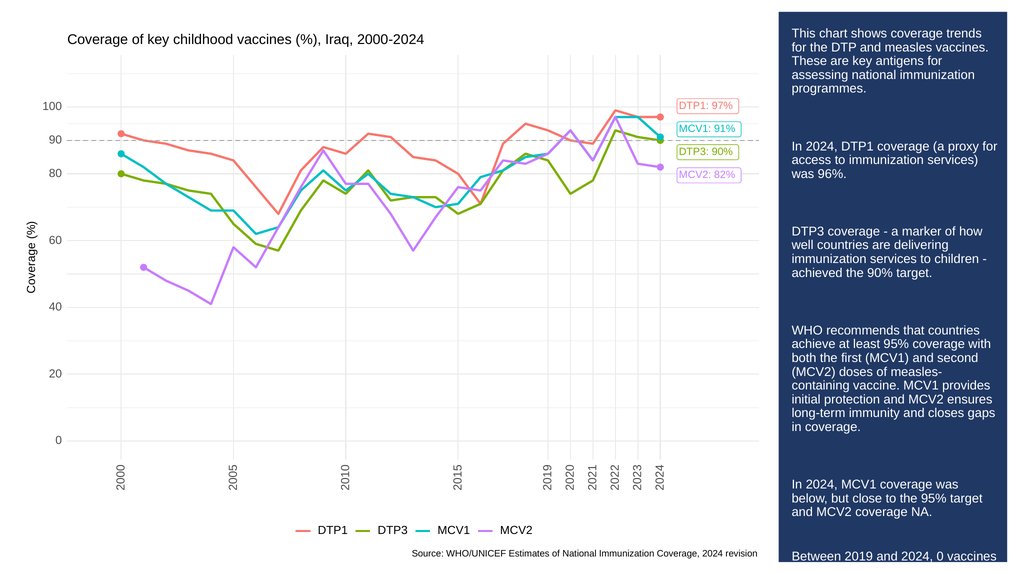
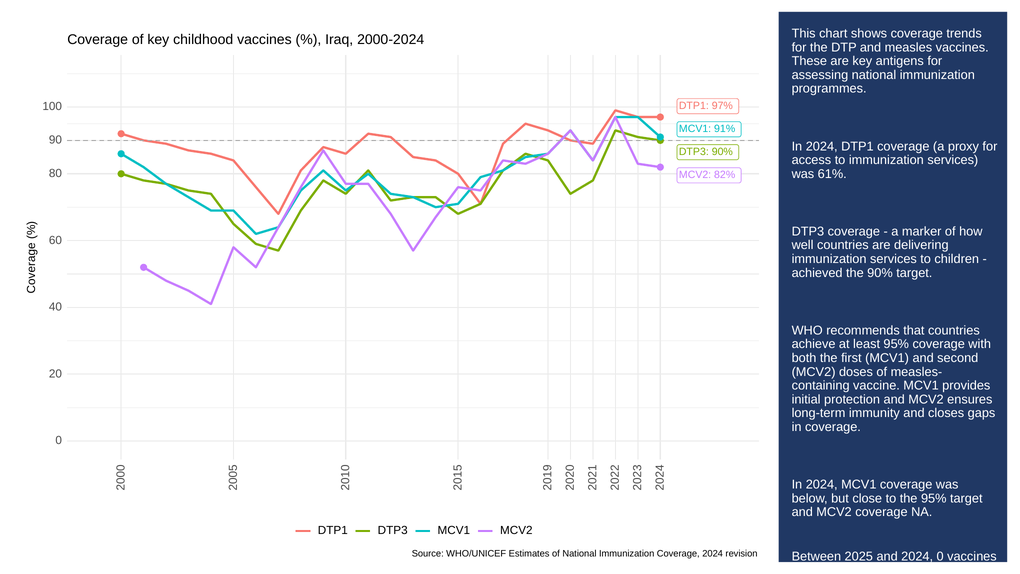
96%: 96% -> 61% (832, 174)
2019: 2019 -> 2025 (859, 556)
